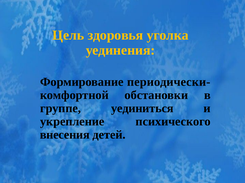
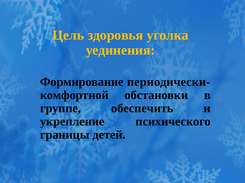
уединиться: уединиться -> обеспечить (142, 109)
внесения: внесения -> границы (65, 135)
